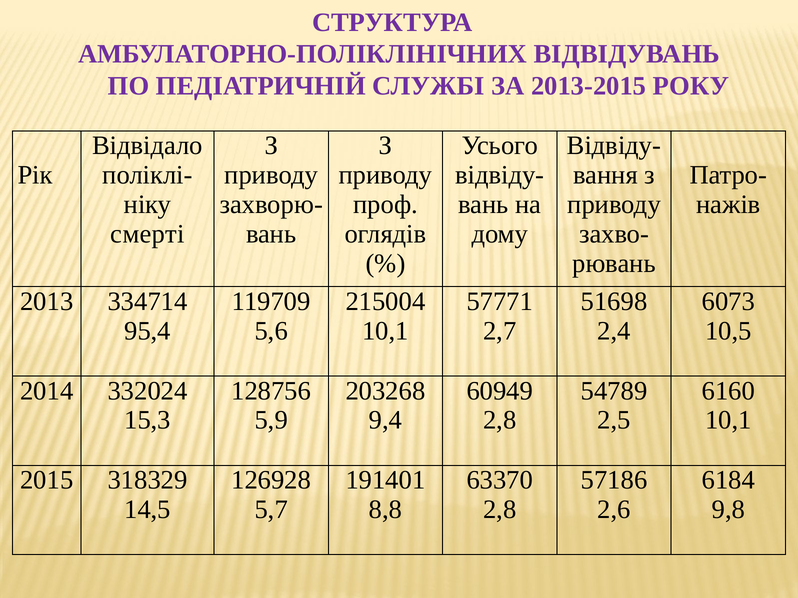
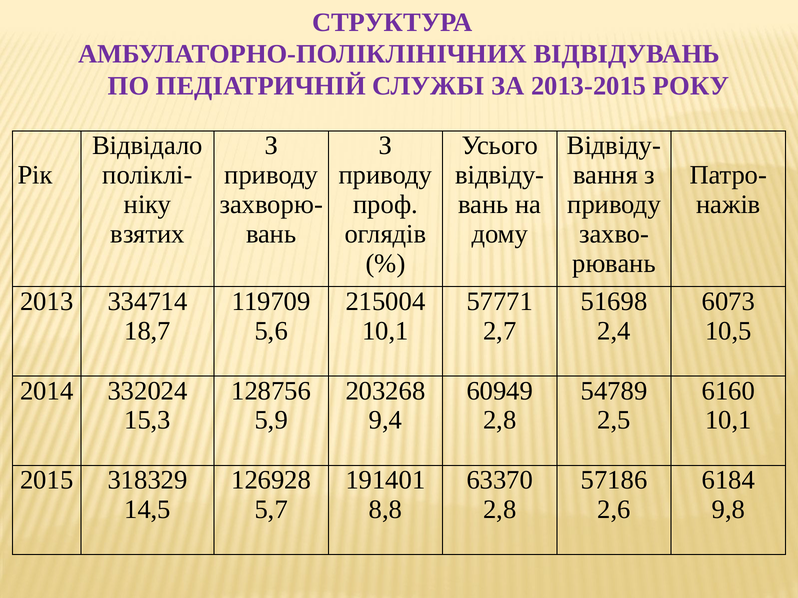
смерті: смерті -> взятих (148, 234)
95,4: 95,4 -> 18,7 (148, 331)
